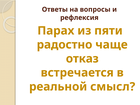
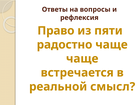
Парах: Парах -> Право (56, 31)
отказ: отказ -> чаще (82, 59)
